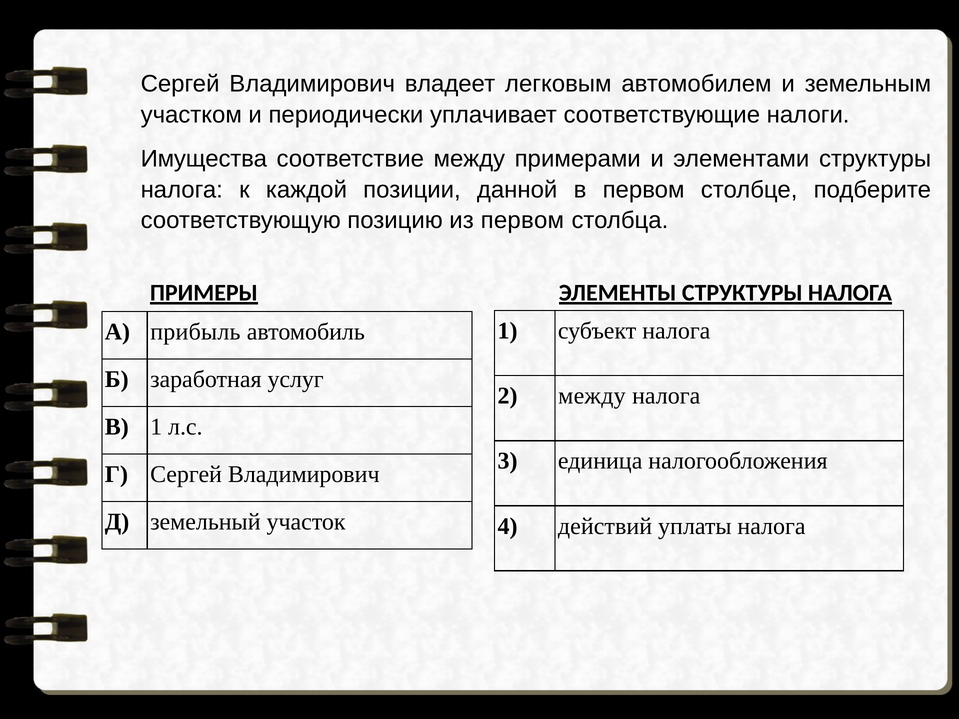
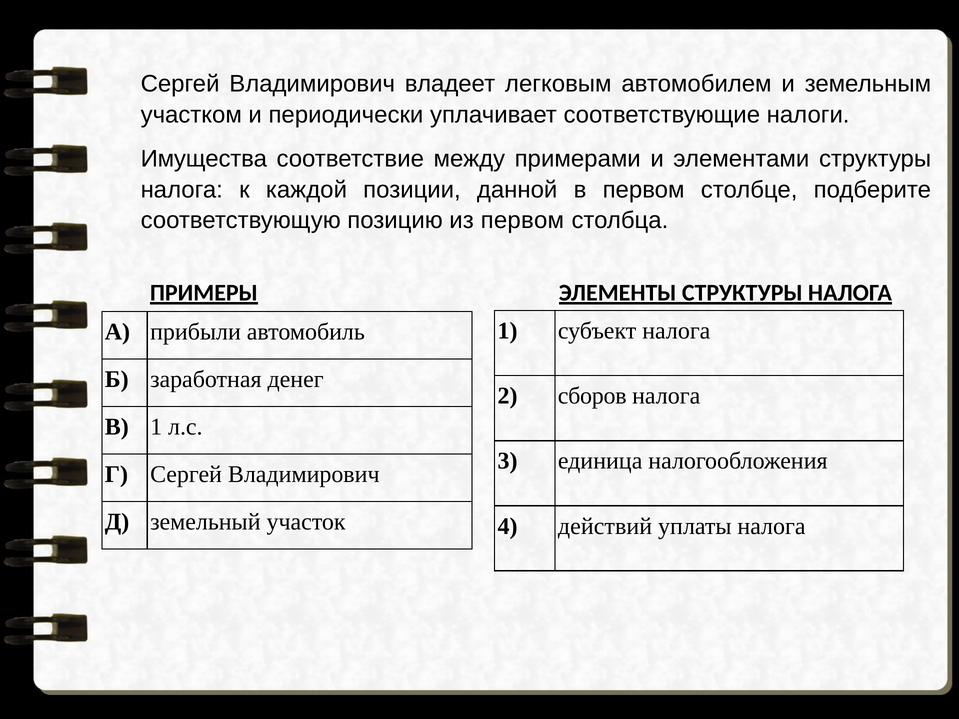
прибыль: прибыль -> прибыли (196, 332)
услуг: услуг -> денег (296, 380)
2 между: между -> сборов (592, 396)
